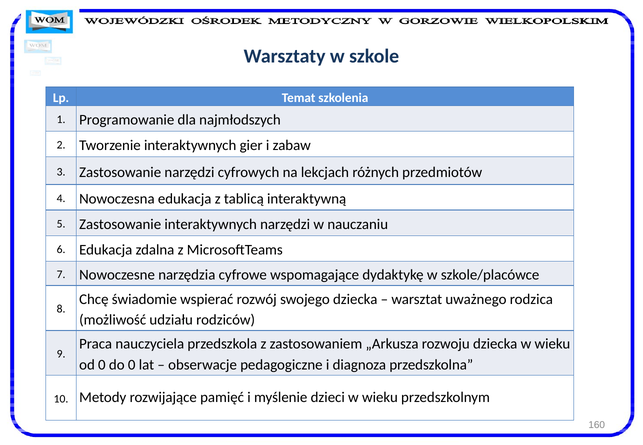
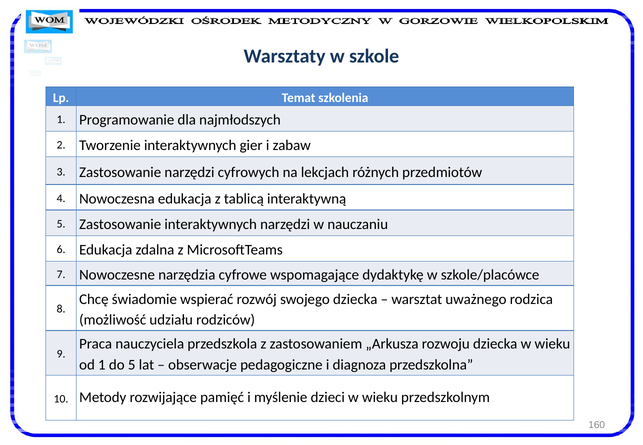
od 0: 0 -> 1 (102, 365)
do 0: 0 -> 5 (132, 365)
